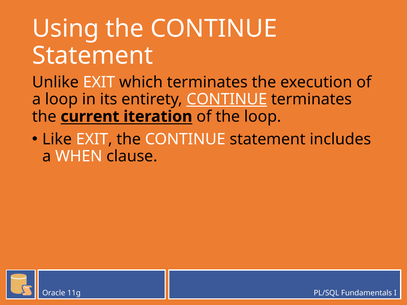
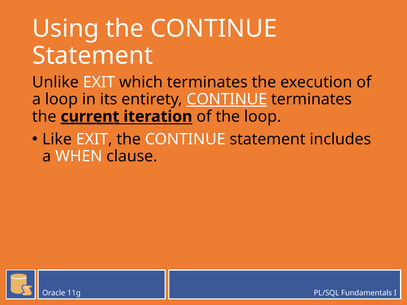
current underline: none -> present (90, 117)
